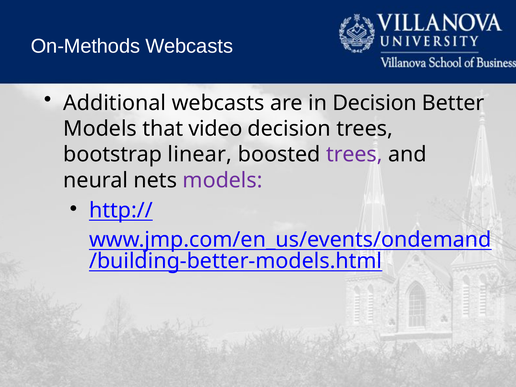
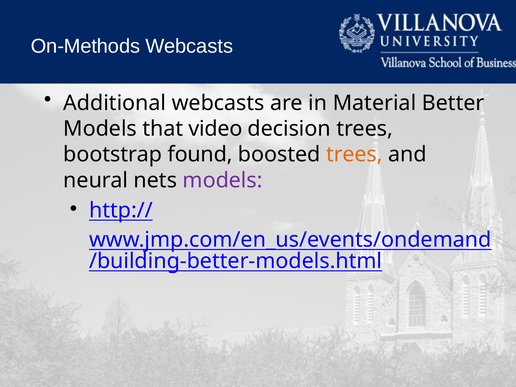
in Decision: Decision -> Material (375, 103)
linear: linear -> found (200, 155)
trees colour: purple -> orange (354, 155)
